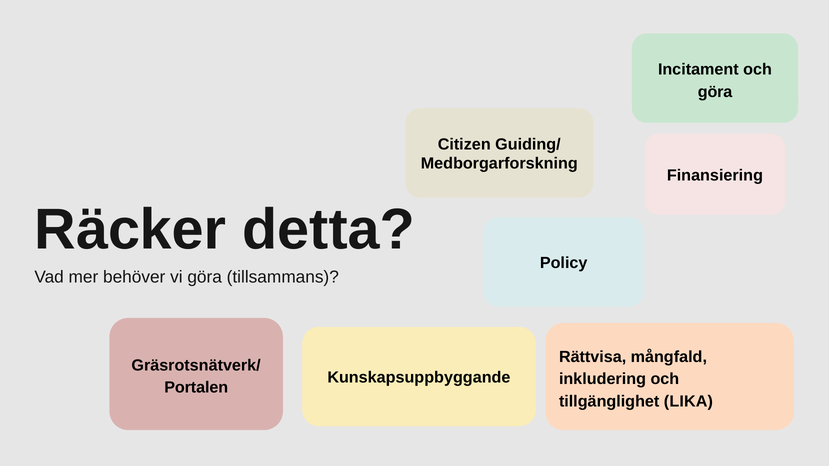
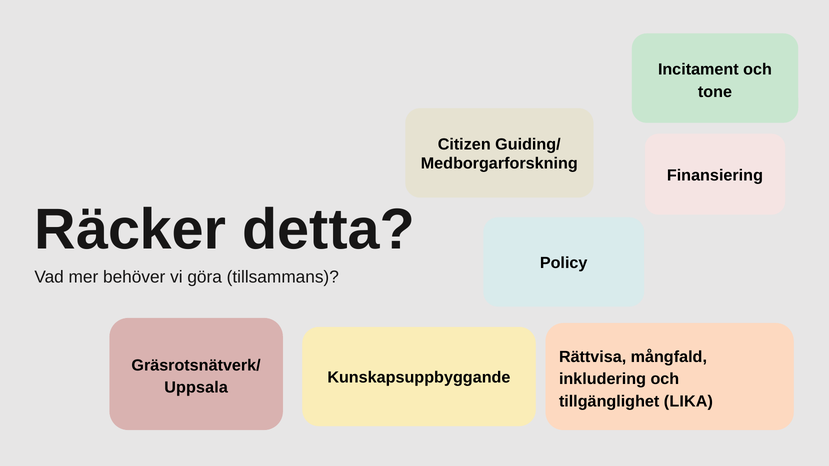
göra: göra -> tone (715, 92)
Portalen: Portalen -> Uppsala (196, 388)
